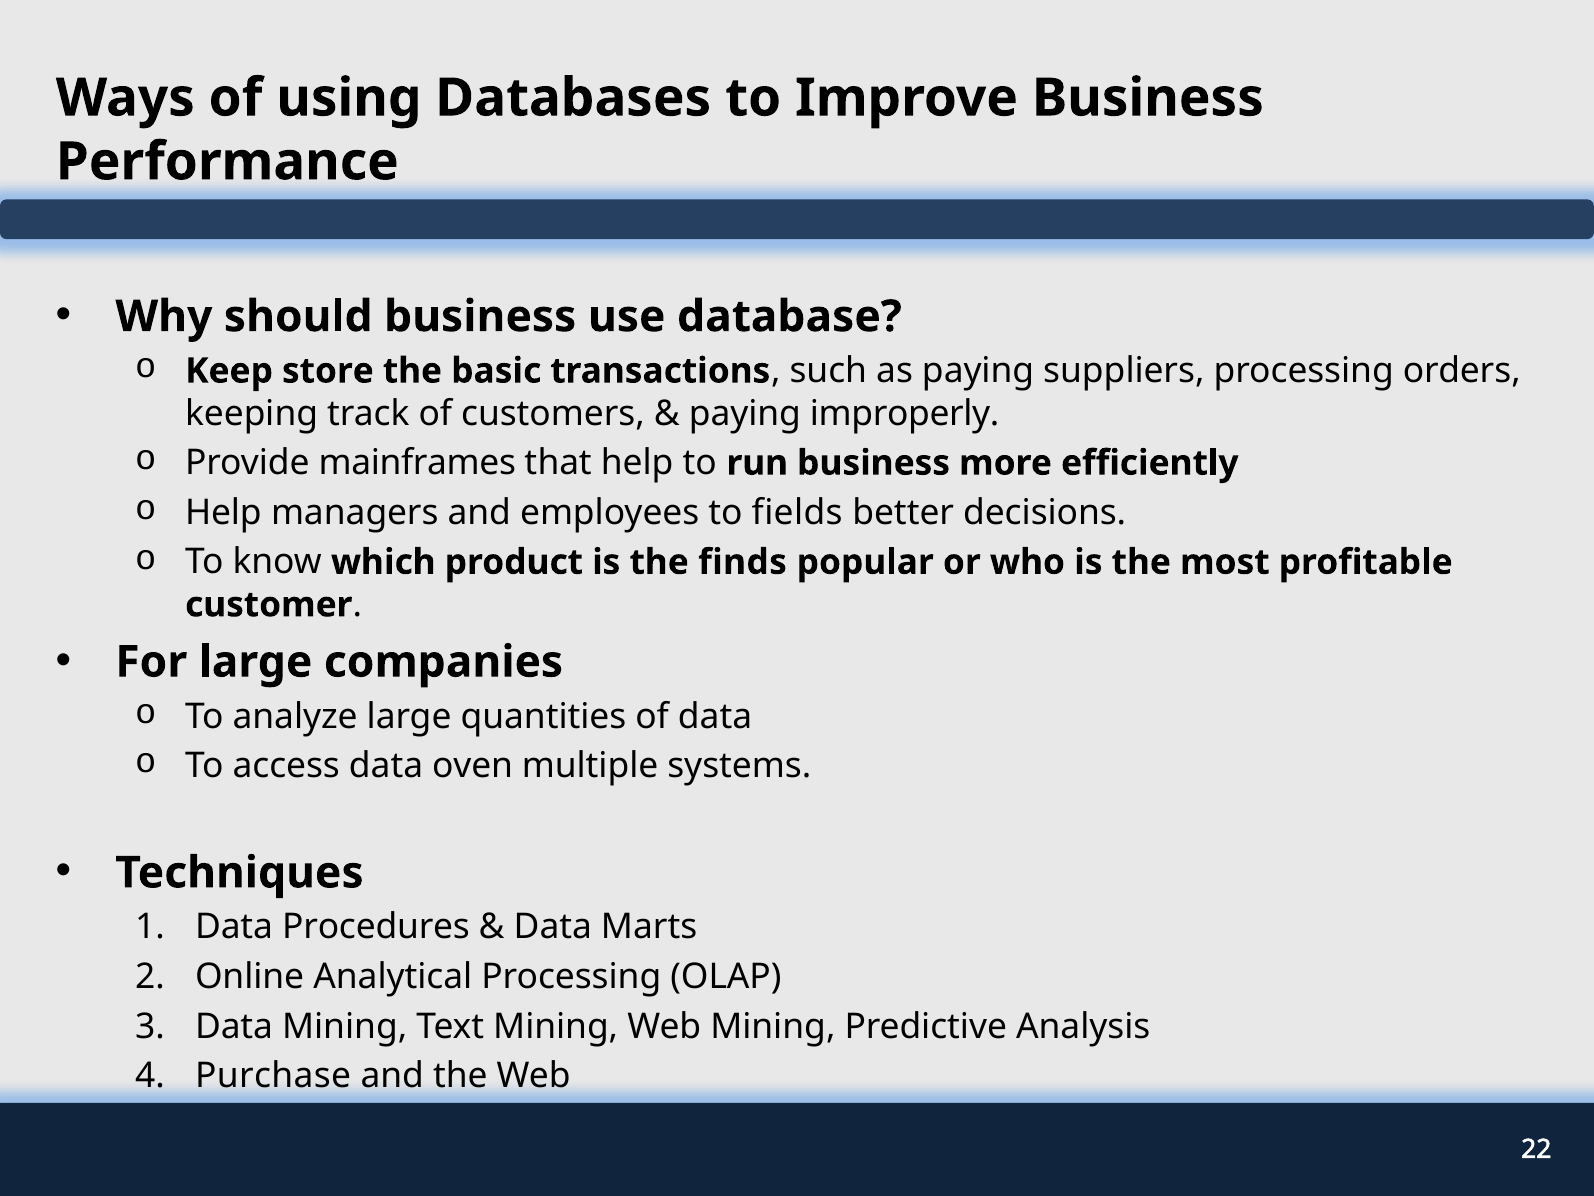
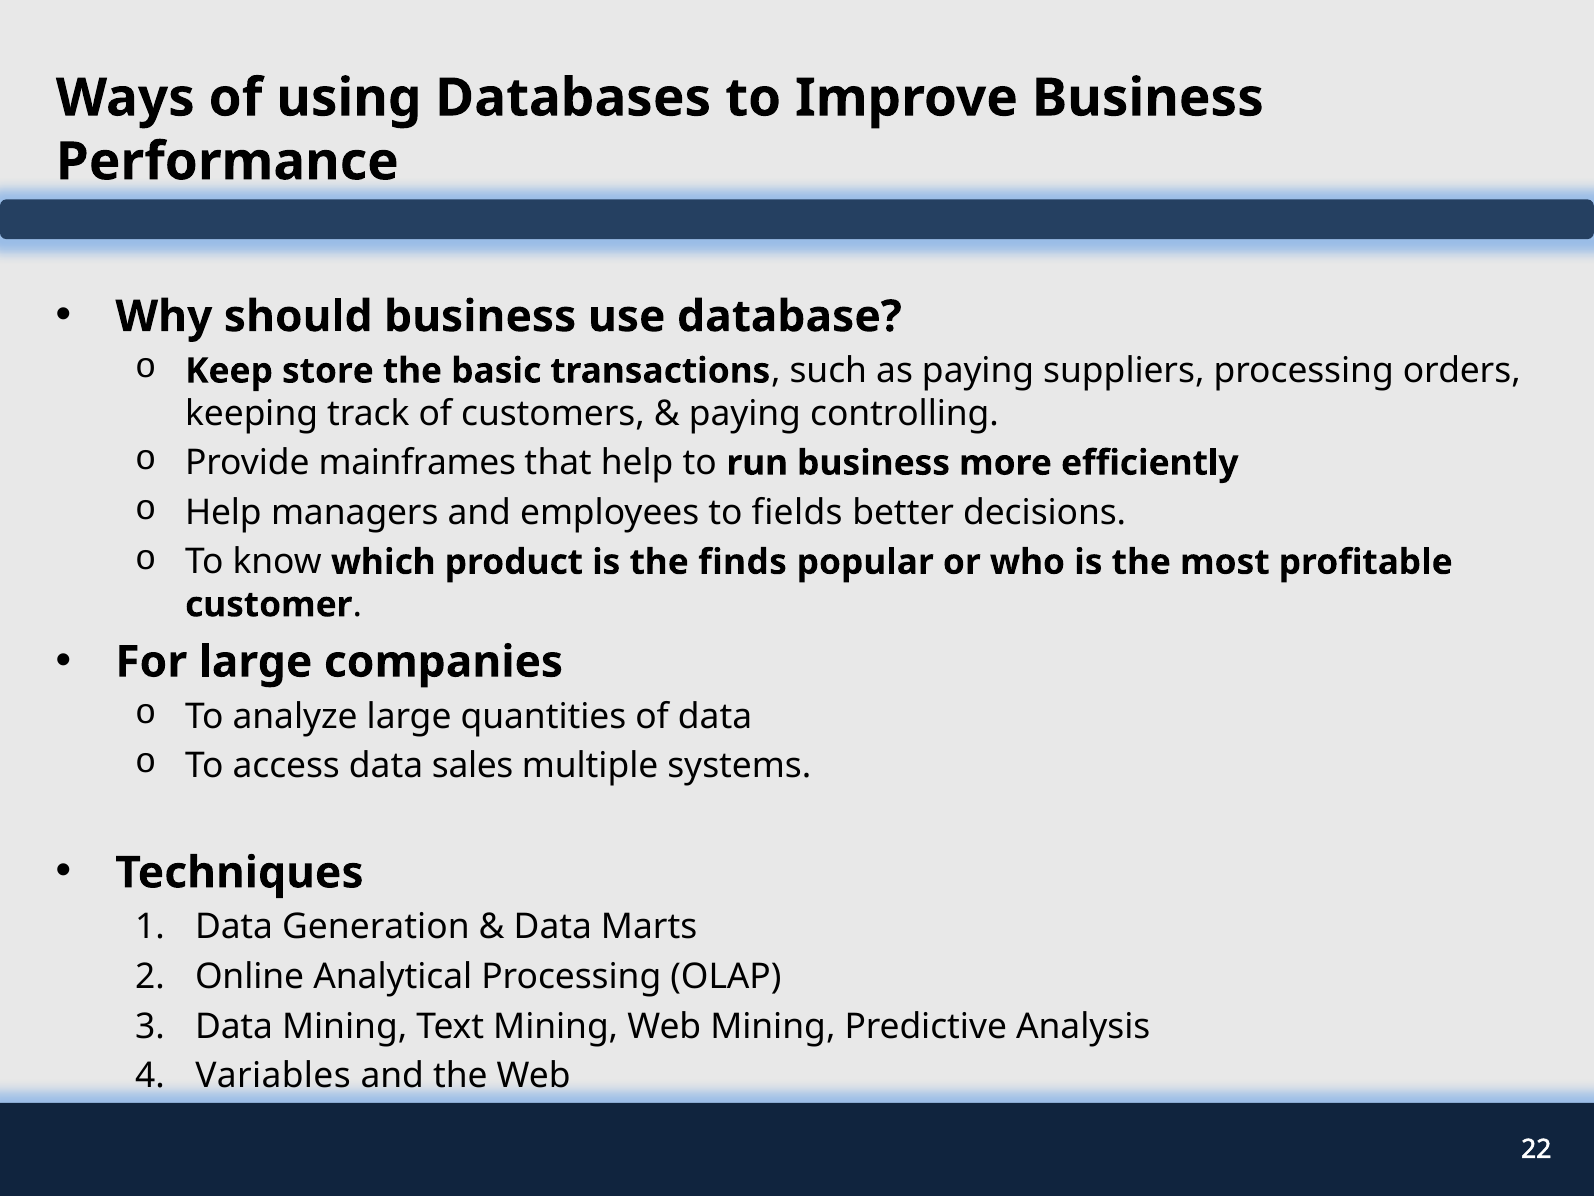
improperly: improperly -> controlling (904, 413)
oven: oven -> sales (473, 766)
Procedures: Procedures -> Generation (376, 927)
Purchase: Purchase -> Variables (273, 1076)
